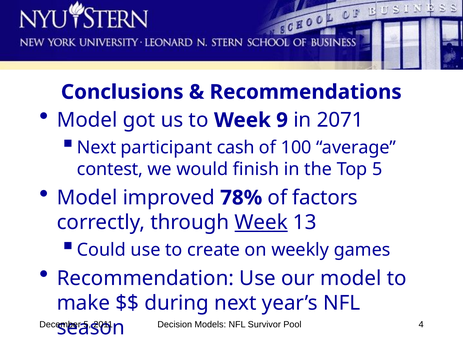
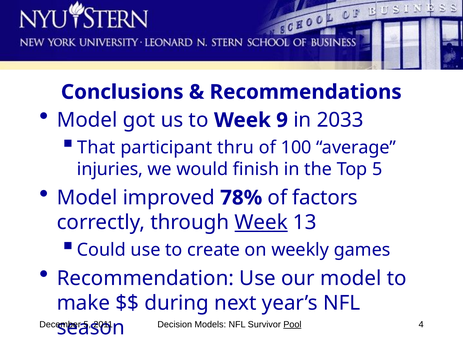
2071: 2071 -> 2033 (340, 120)
Next: Next -> That (96, 148)
cash: cash -> thru (236, 148)
contest: contest -> injuries (110, 169)
Pool underline: none -> present (292, 325)
